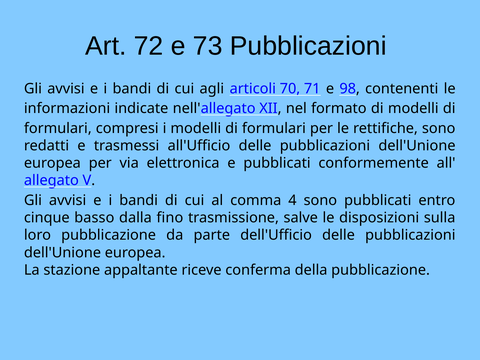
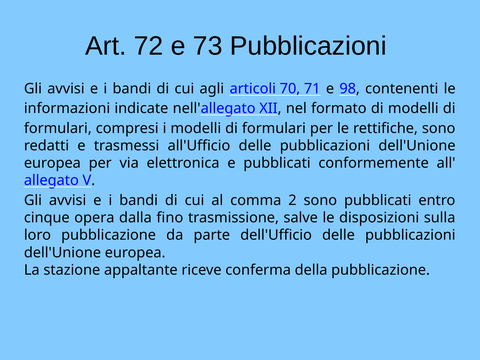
4: 4 -> 2 (292, 200)
basso: basso -> opera (94, 218)
